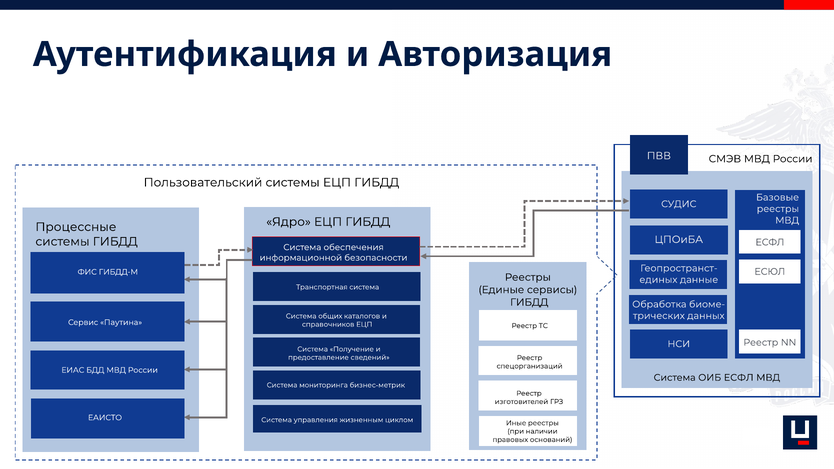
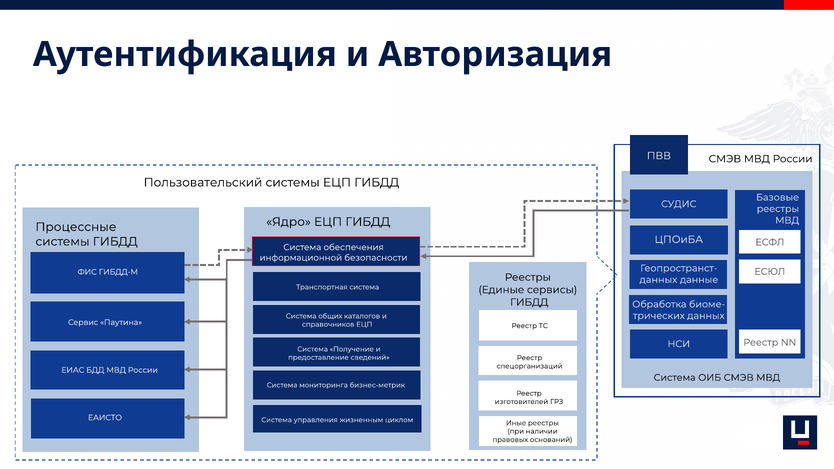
единых: единых -> данных (658, 280)
ОИБ ЕСФЛ: ЕСФЛ -> СМЭВ (739, 378)
